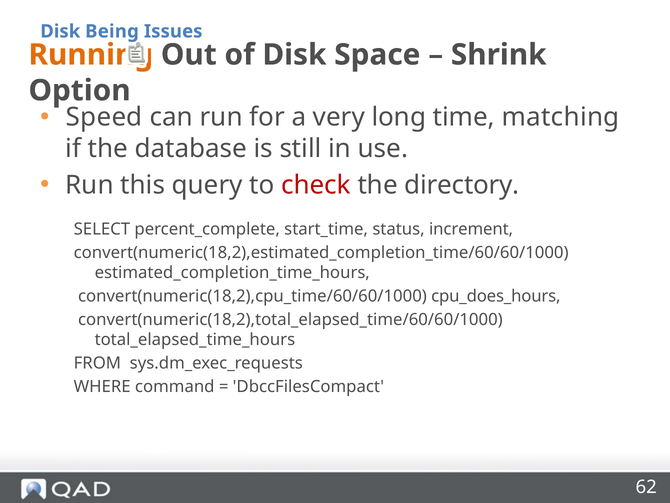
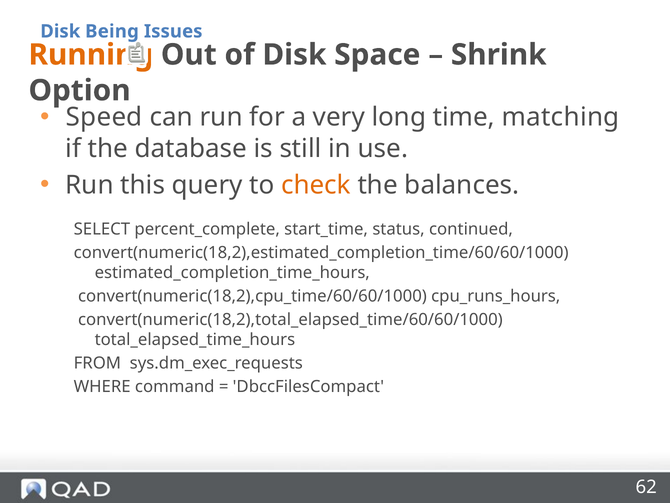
check colour: red -> orange (316, 185)
directory: directory -> balances (462, 185)
increment: increment -> continued (471, 229)
cpu_does_hours: cpu_does_hours -> cpu_runs_hours (496, 296)
